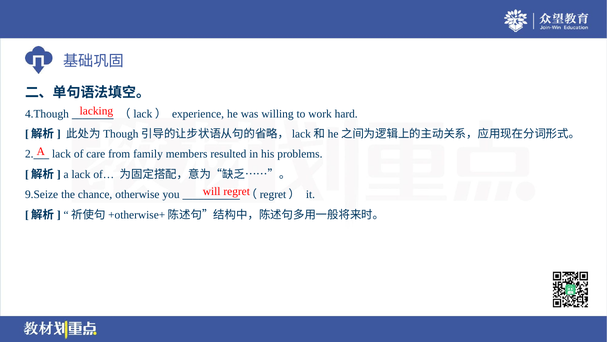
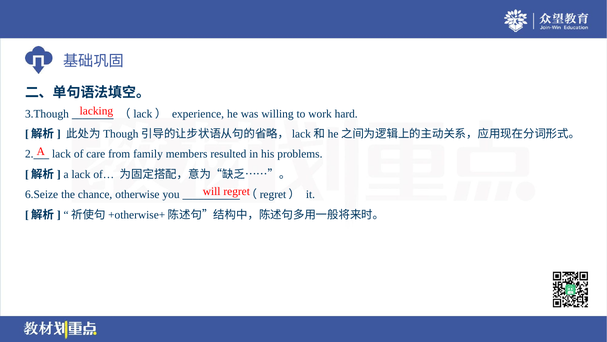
4.Though: 4.Though -> 3.Though (47, 114)
9.Seize: 9.Seize -> 6.Seize (42, 194)
